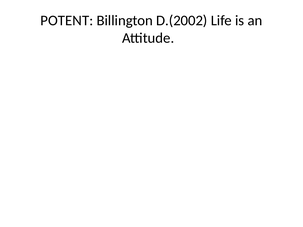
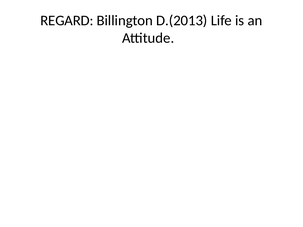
POTENT: POTENT -> REGARD (67, 20)
D.(2002: D.(2002 -> D.(2013 (182, 20)
